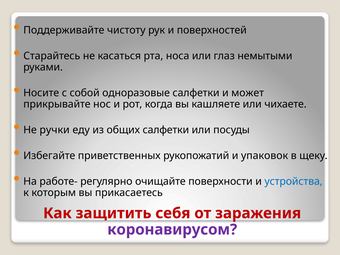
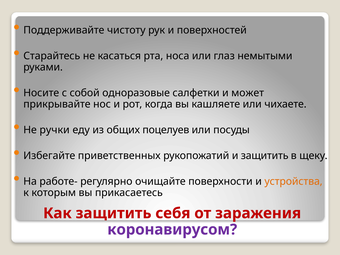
общих салфетки: салфетки -> поцелуев (166, 130)
и упаковок: упаковок -> защитить (265, 156)
устройства colour: blue -> orange (294, 181)
